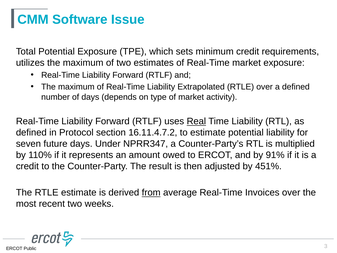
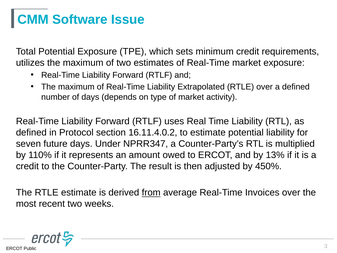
Real underline: present -> none (196, 121)
16.11.4.7.2: 16.11.4.7.2 -> 16.11.4.0.2 (153, 133)
91%: 91% -> 13% (275, 155)
451%: 451% -> 450% (268, 166)
